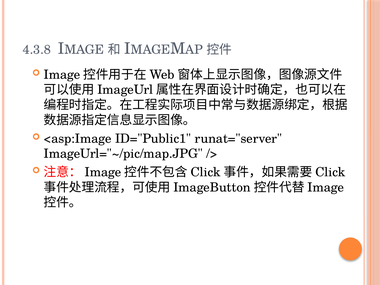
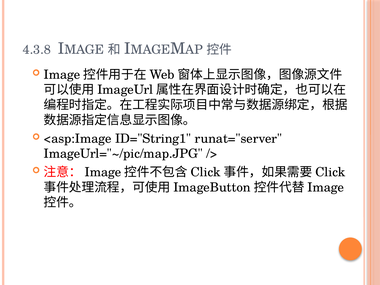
ID="Public1: ID="Public1 -> ID="String1 (153, 139)
